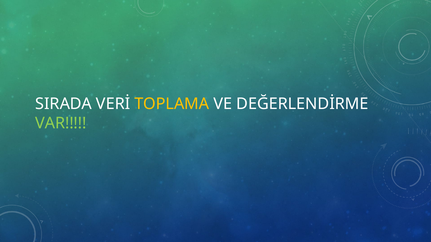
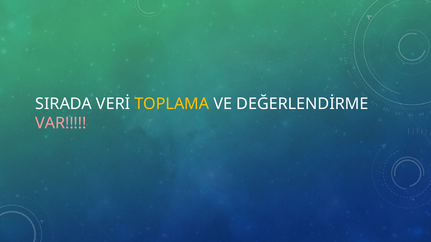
VAR colour: light green -> pink (61, 123)
